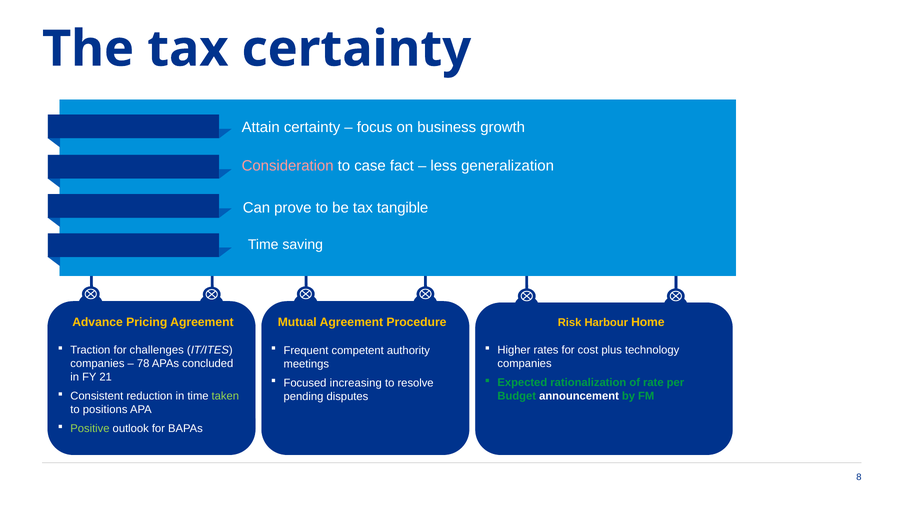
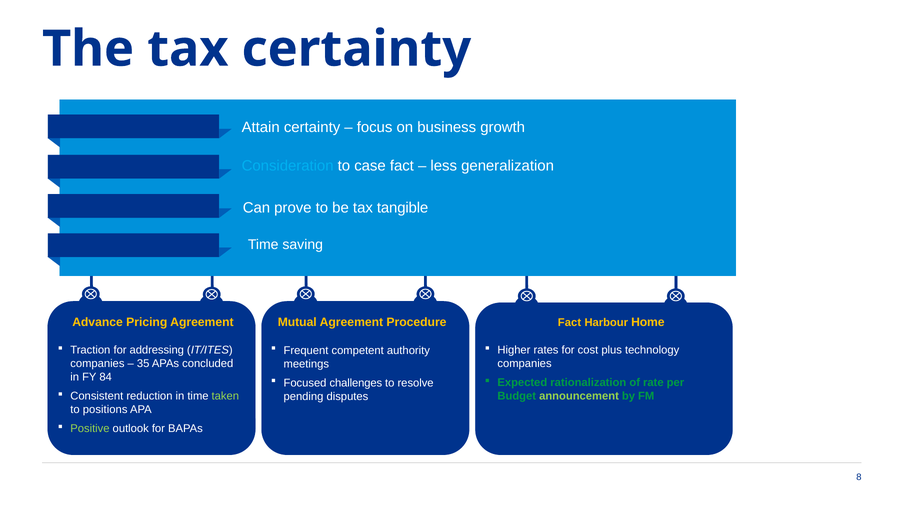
Consideration colour: pink -> light blue (288, 166)
Procedure Risk: Risk -> Fact (570, 323)
challenges: challenges -> addressing (157, 350)
78: 78 -> 35 (143, 364)
21: 21 -> 84 (106, 377)
increasing: increasing -> challenges (356, 383)
announcement colour: white -> light green (579, 396)
